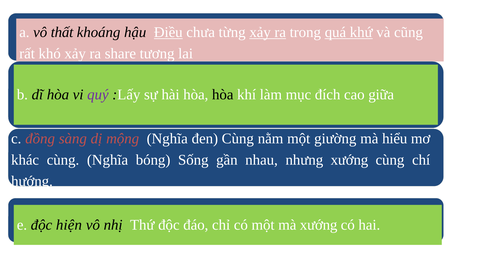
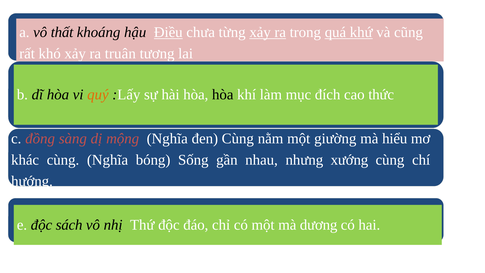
share: share -> truân (120, 53)
quý colour: purple -> orange (98, 95)
giữa: giữa -> thức (381, 95)
hiện: hiện -> sách (69, 225)
mà xướng: xướng -> dương (319, 225)
